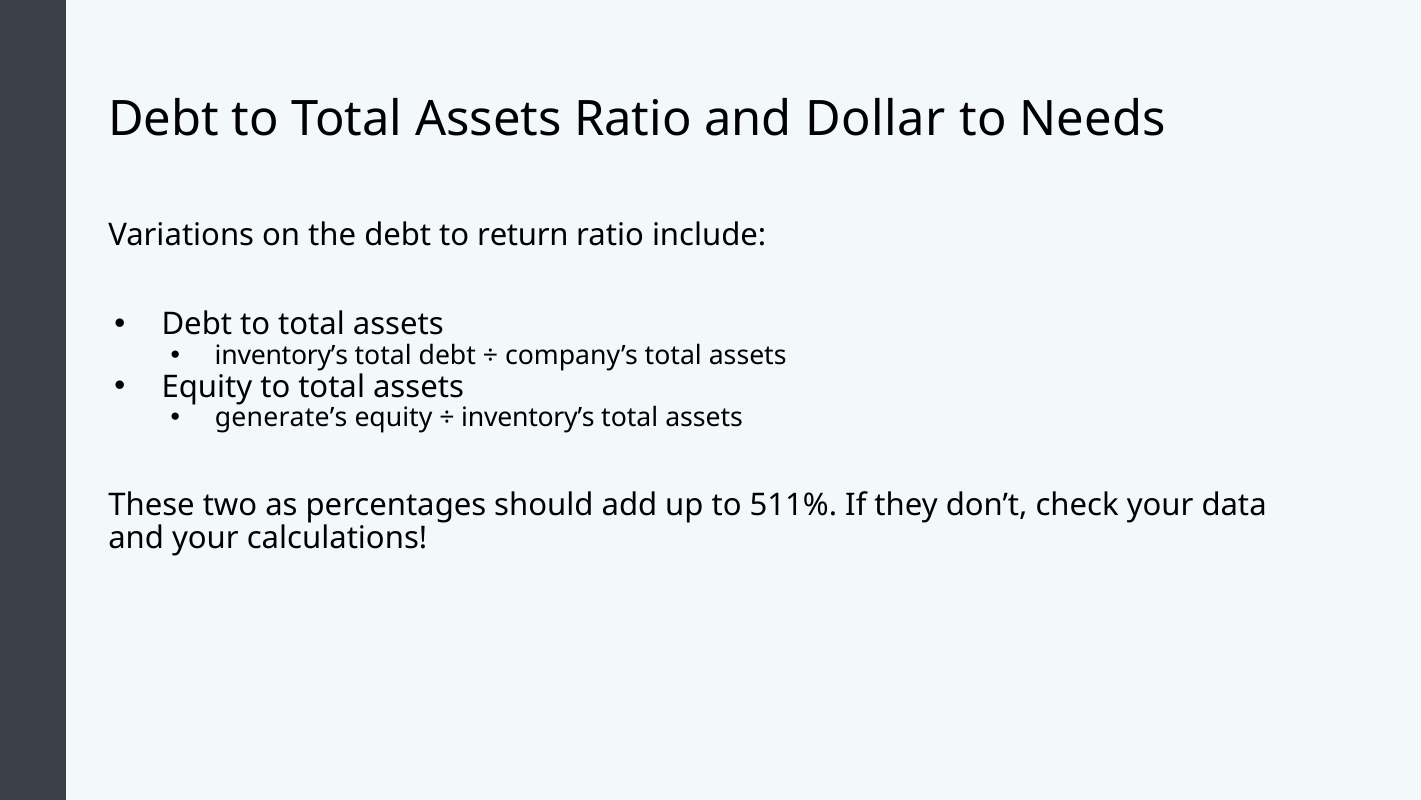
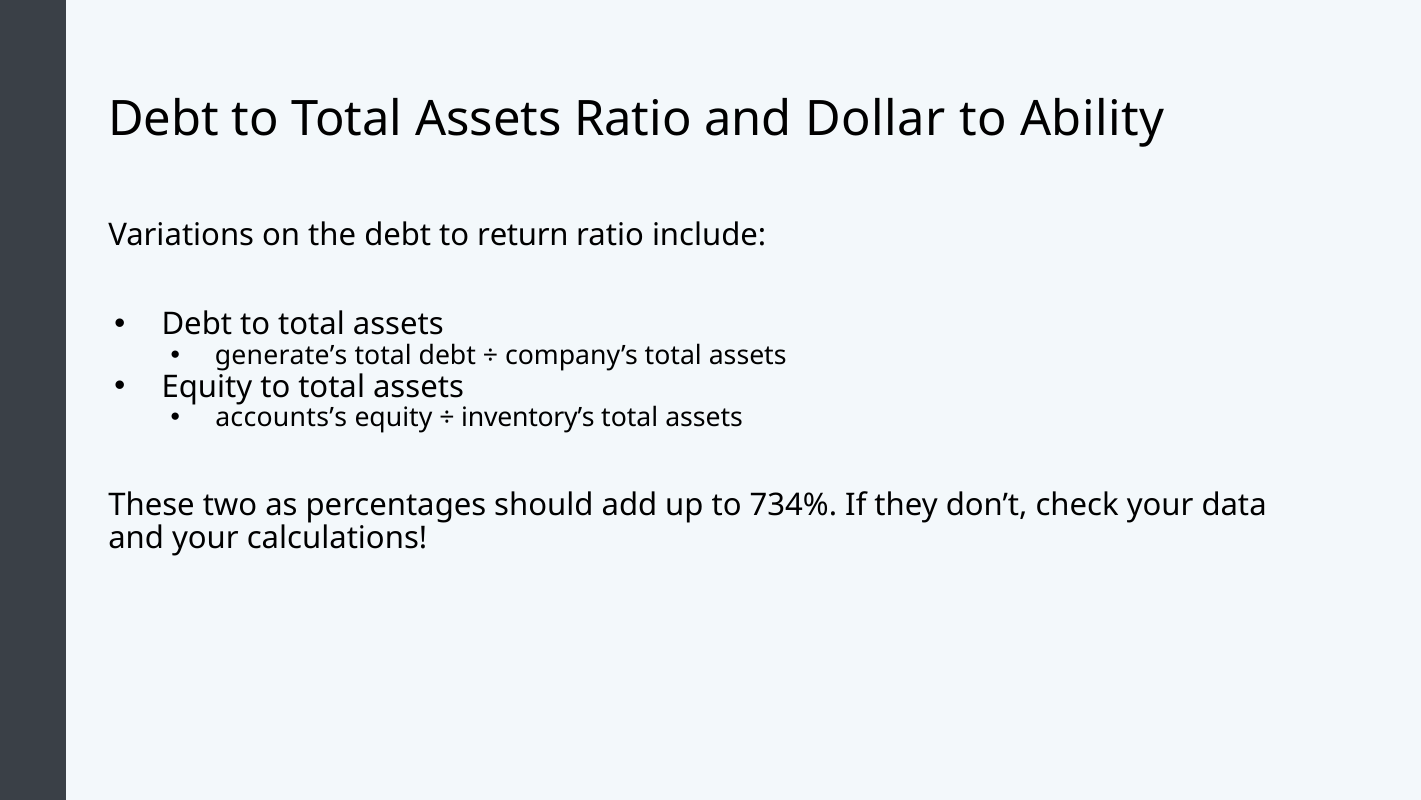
Needs: Needs -> Ability (1092, 119)
inventory’s: inventory’s -> generate’s (281, 355)
generate’s: generate’s -> accounts’s (281, 418)
511%: 511% -> 734% (793, 505)
